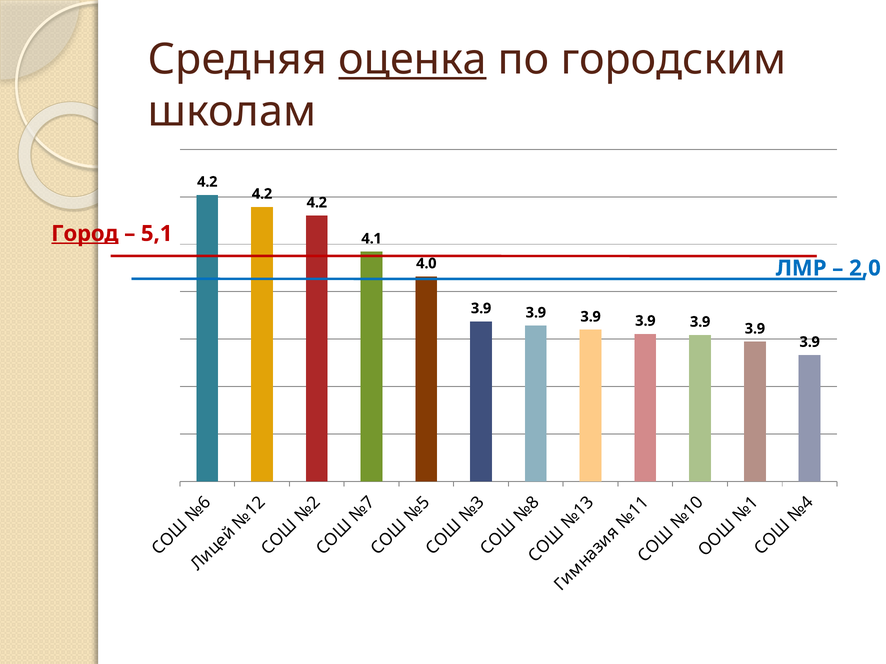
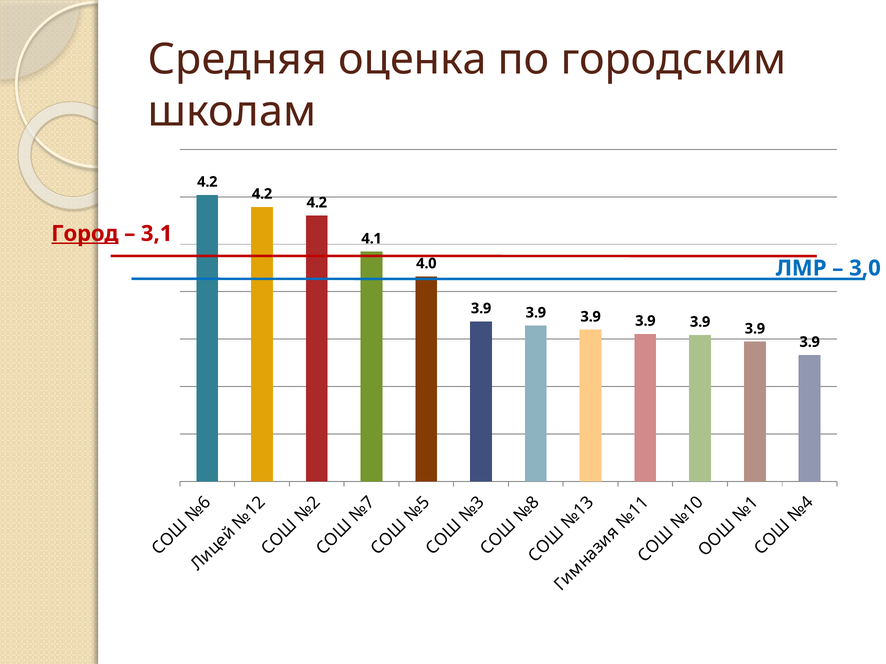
оценка underline: present -> none (413, 60)
5,1: 5,1 -> 3,1 (157, 234)
2,0: 2,0 -> 3,0 (865, 268)
